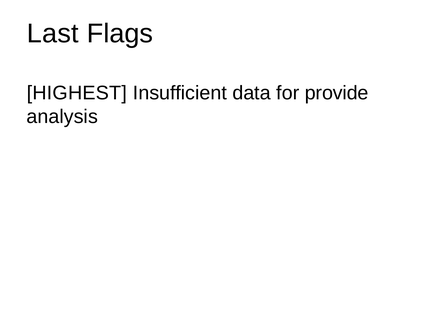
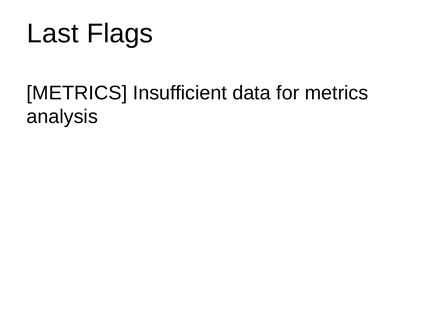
HIGHEST: HIGHEST -> METRICS (77, 93)
for provide: provide -> metrics (337, 93)
